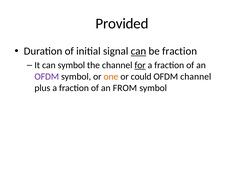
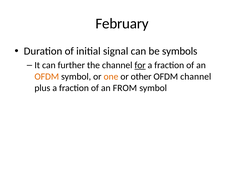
Provided: Provided -> February (122, 24)
can underline: present -> none (138, 51)
be fraction: fraction -> symbols (180, 51)
can symbol: symbol -> further (71, 65)
OFDM colour: purple -> orange (47, 77)
could: could -> other (141, 77)
